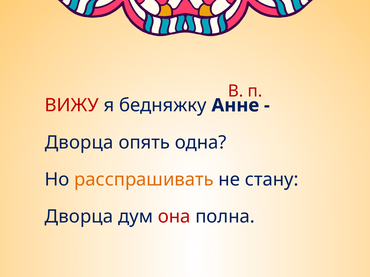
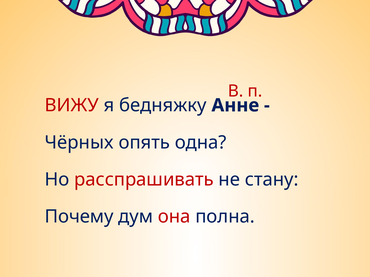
Дворца: Дворца -> Чёрных (79, 143)
расспрашивать colour: orange -> red (144, 180)
Дворца: Дворца -> Почему (79, 217)
